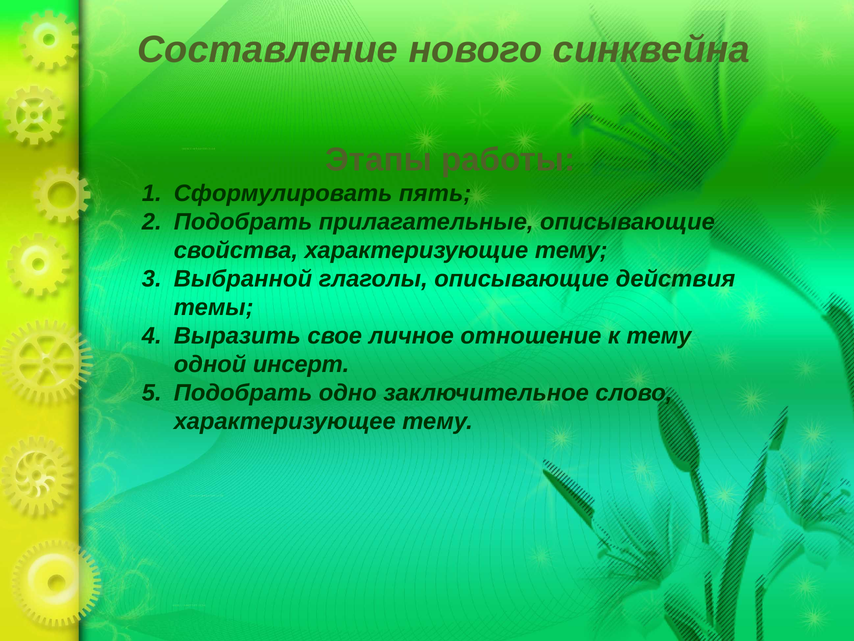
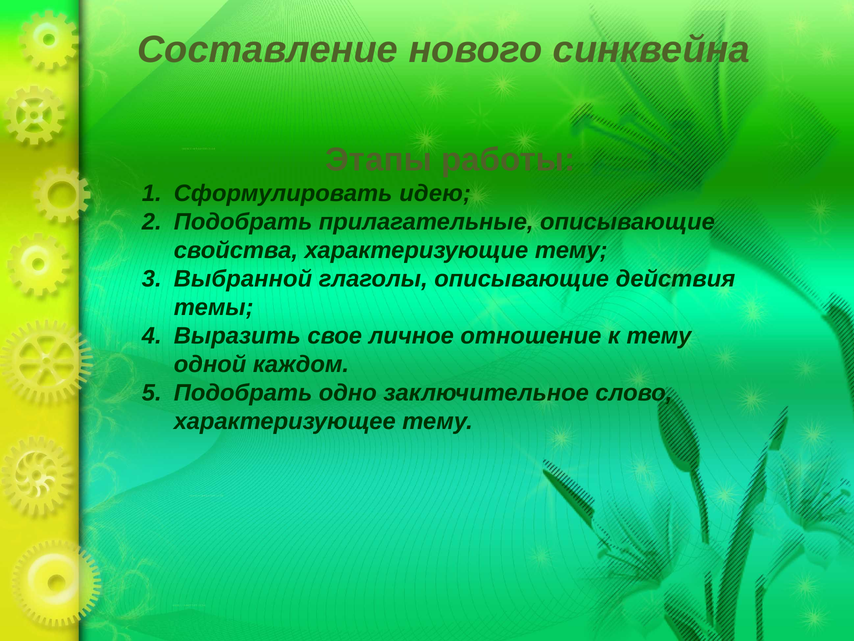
пять: пять -> идею (435, 193)
инсерт: инсерт -> каждом (301, 364)
